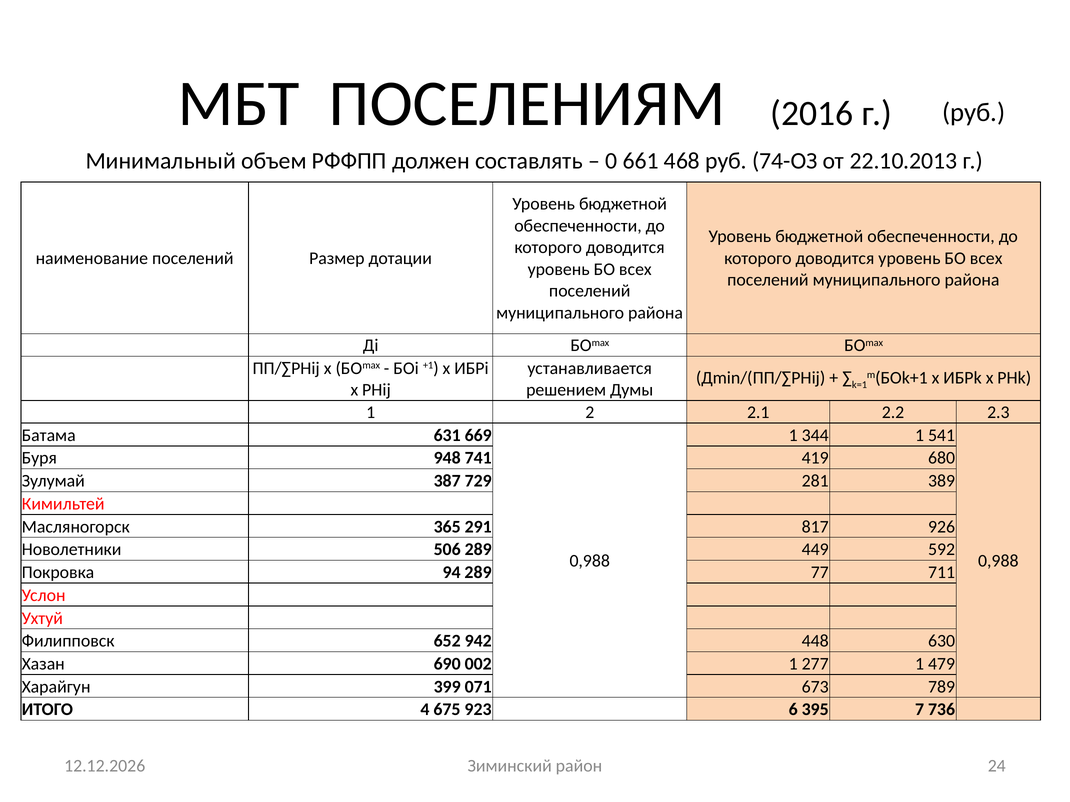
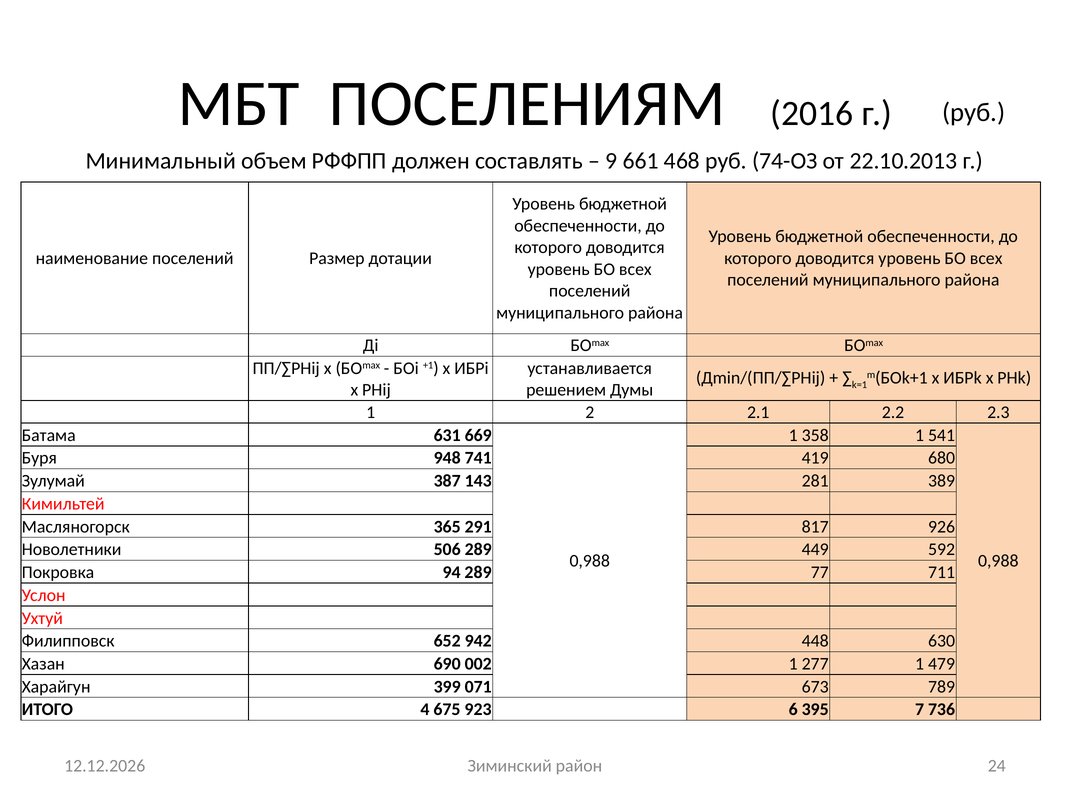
0: 0 -> 9 (611, 161)
344: 344 -> 358 (815, 435)
729: 729 -> 143 (478, 481)
